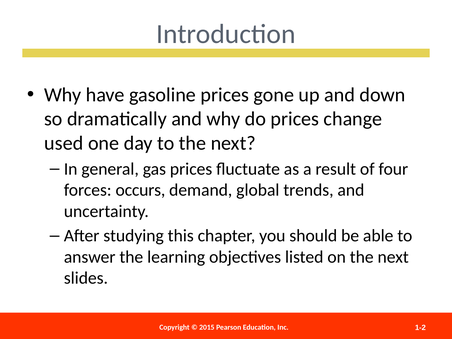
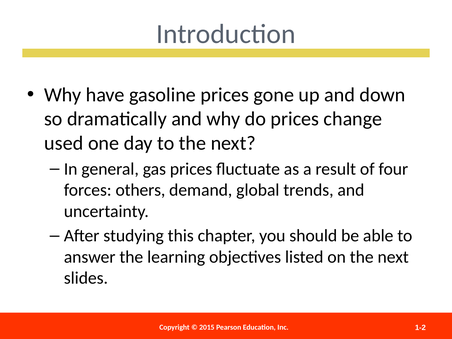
occurs: occurs -> others (140, 190)
